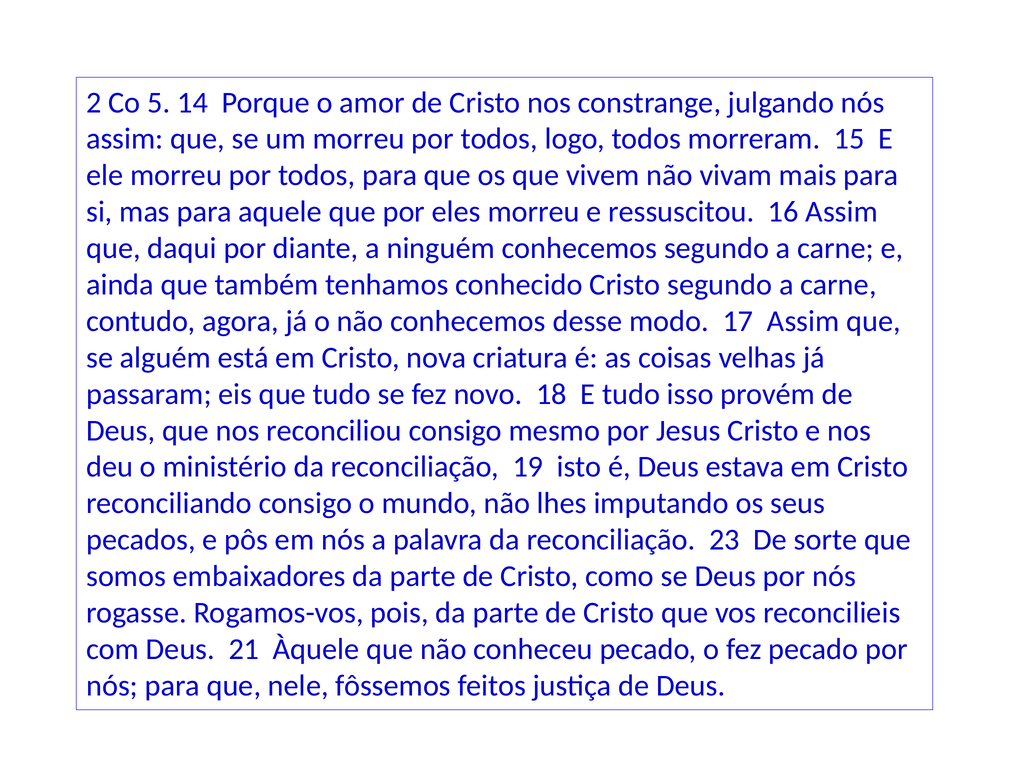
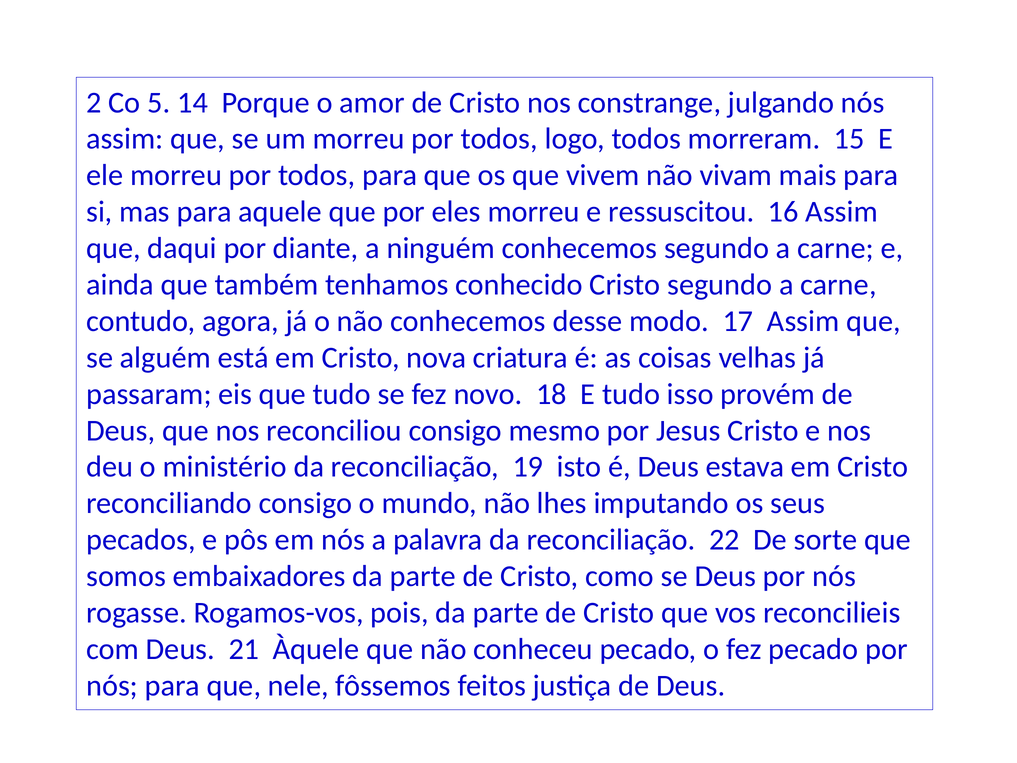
23: 23 -> 22 (724, 540)
